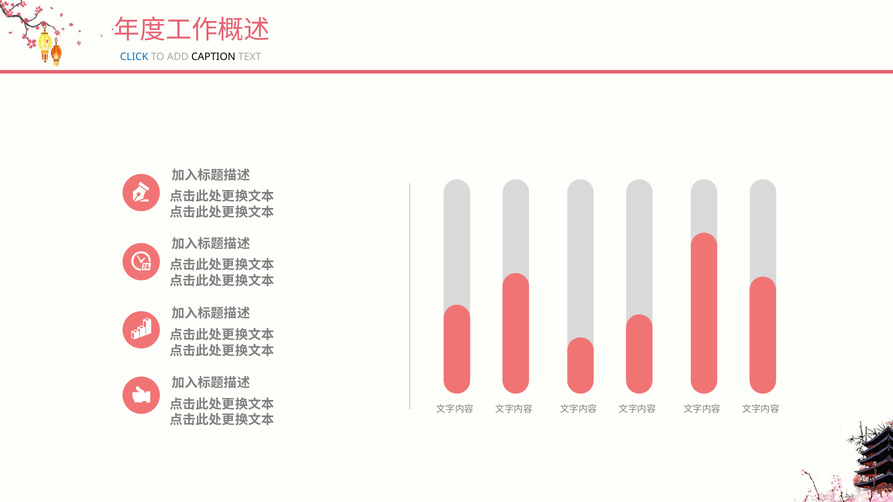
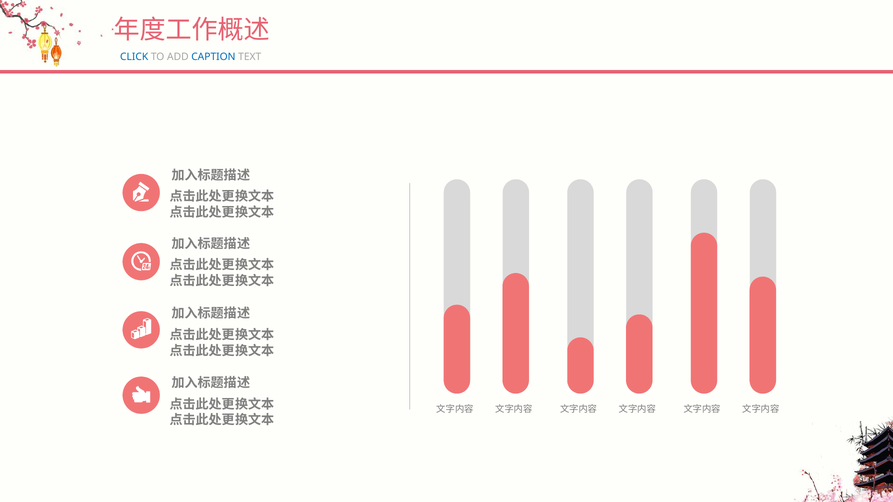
CAPTION colour: black -> blue (213, 57)
